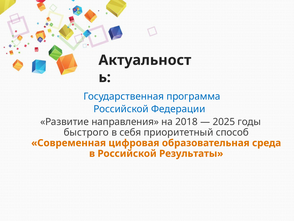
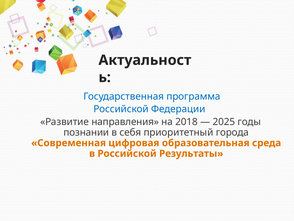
быстрого: быстрого -> познании (86, 132)
способ: способ -> города (232, 132)
